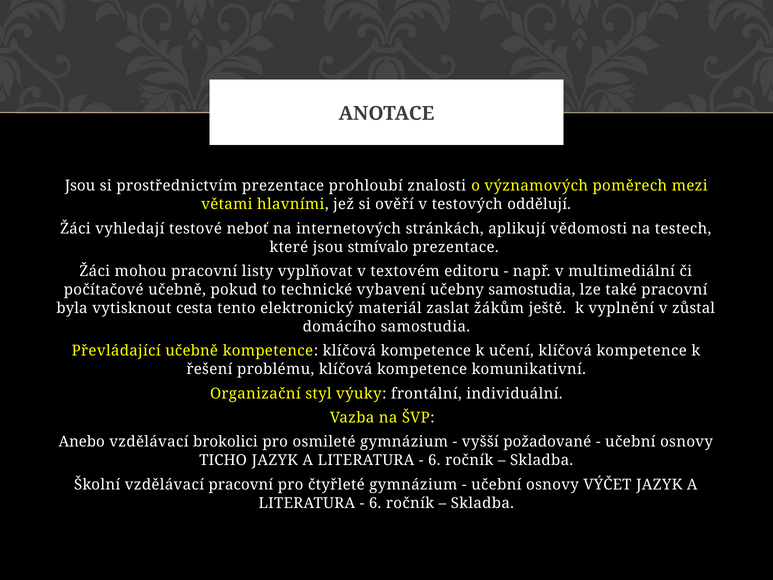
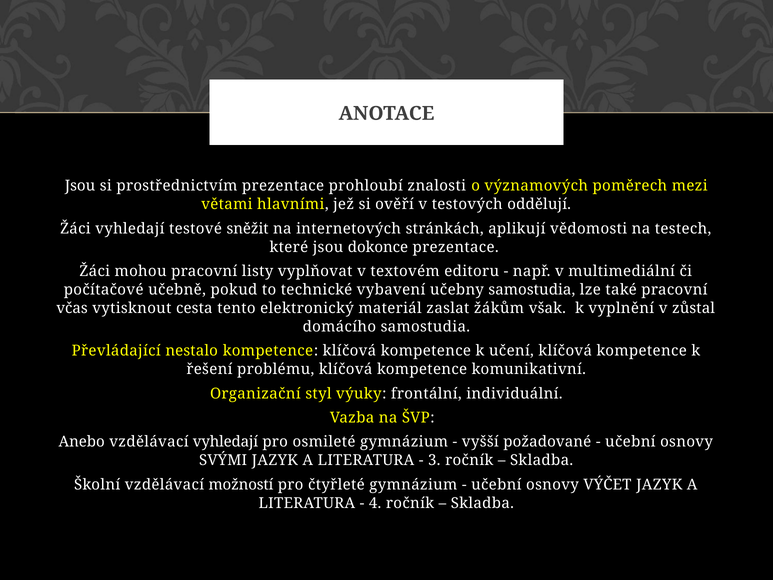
neboť: neboť -> sněžit (248, 228)
stmívalo: stmívalo -> dokonce (378, 247)
byla: byla -> včas (72, 308)
ještě: ještě -> však (547, 308)
Převládající učebně: učebně -> nestalo (192, 351)
vzdělávací brokolici: brokolici -> vyhledají (225, 442)
TICHO: TICHO -> SVÝMI (223, 460)
6: 6 -> 3 (434, 460)
vzdělávací pracovní: pracovní -> možností (241, 484)
6: 6 -> 4 (375, 503)
